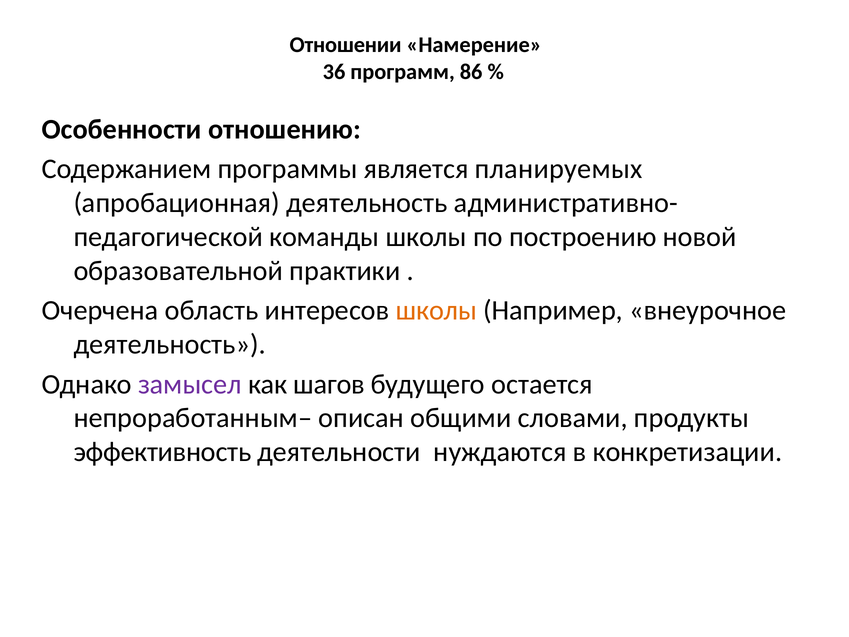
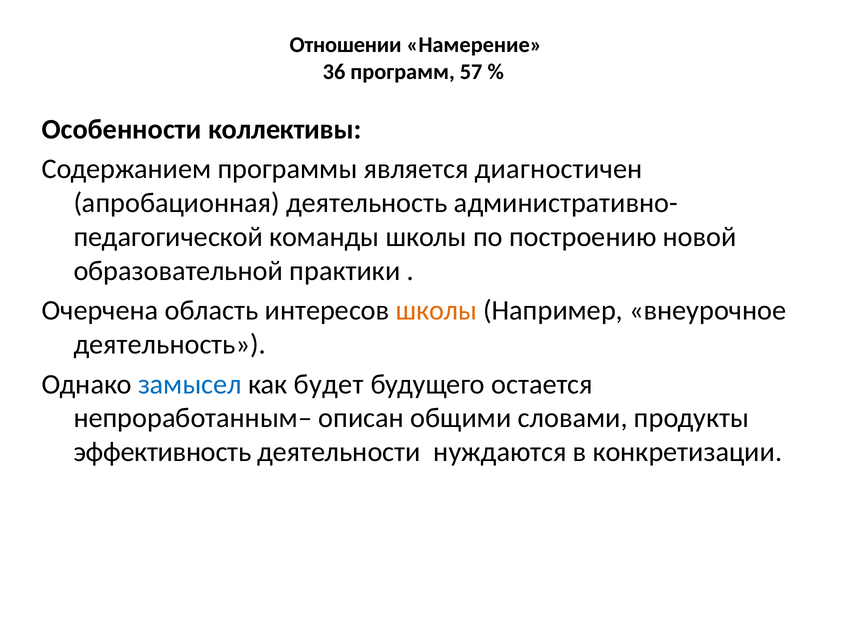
86: 86 -> 57 (471, 72)
отношению: отношению -> коллективы (285, 129)
планируемых: планируемых -> диагностичен (559, 169)
замысел colour: purple -> blue (190, 384)
шагов: шагов -> будет (329, 384)
